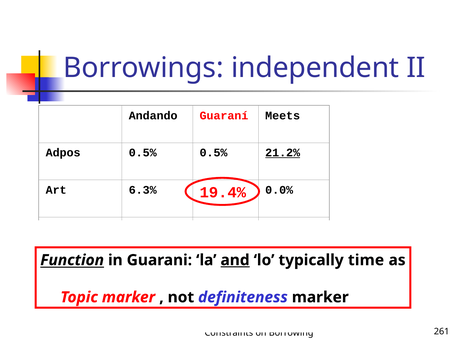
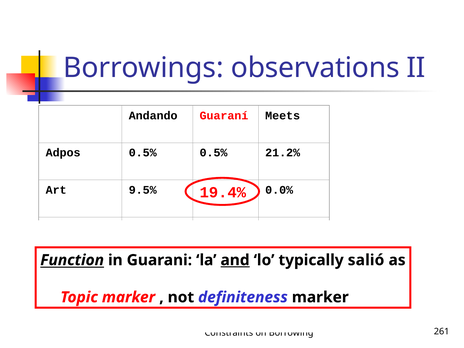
independent: independent -> observations (315, 68)
21.2% underline: present -> none (283, 153)
6.3%: 6.3% -> 9.5% (143, 190)
time: time -> salió (366, 260)
